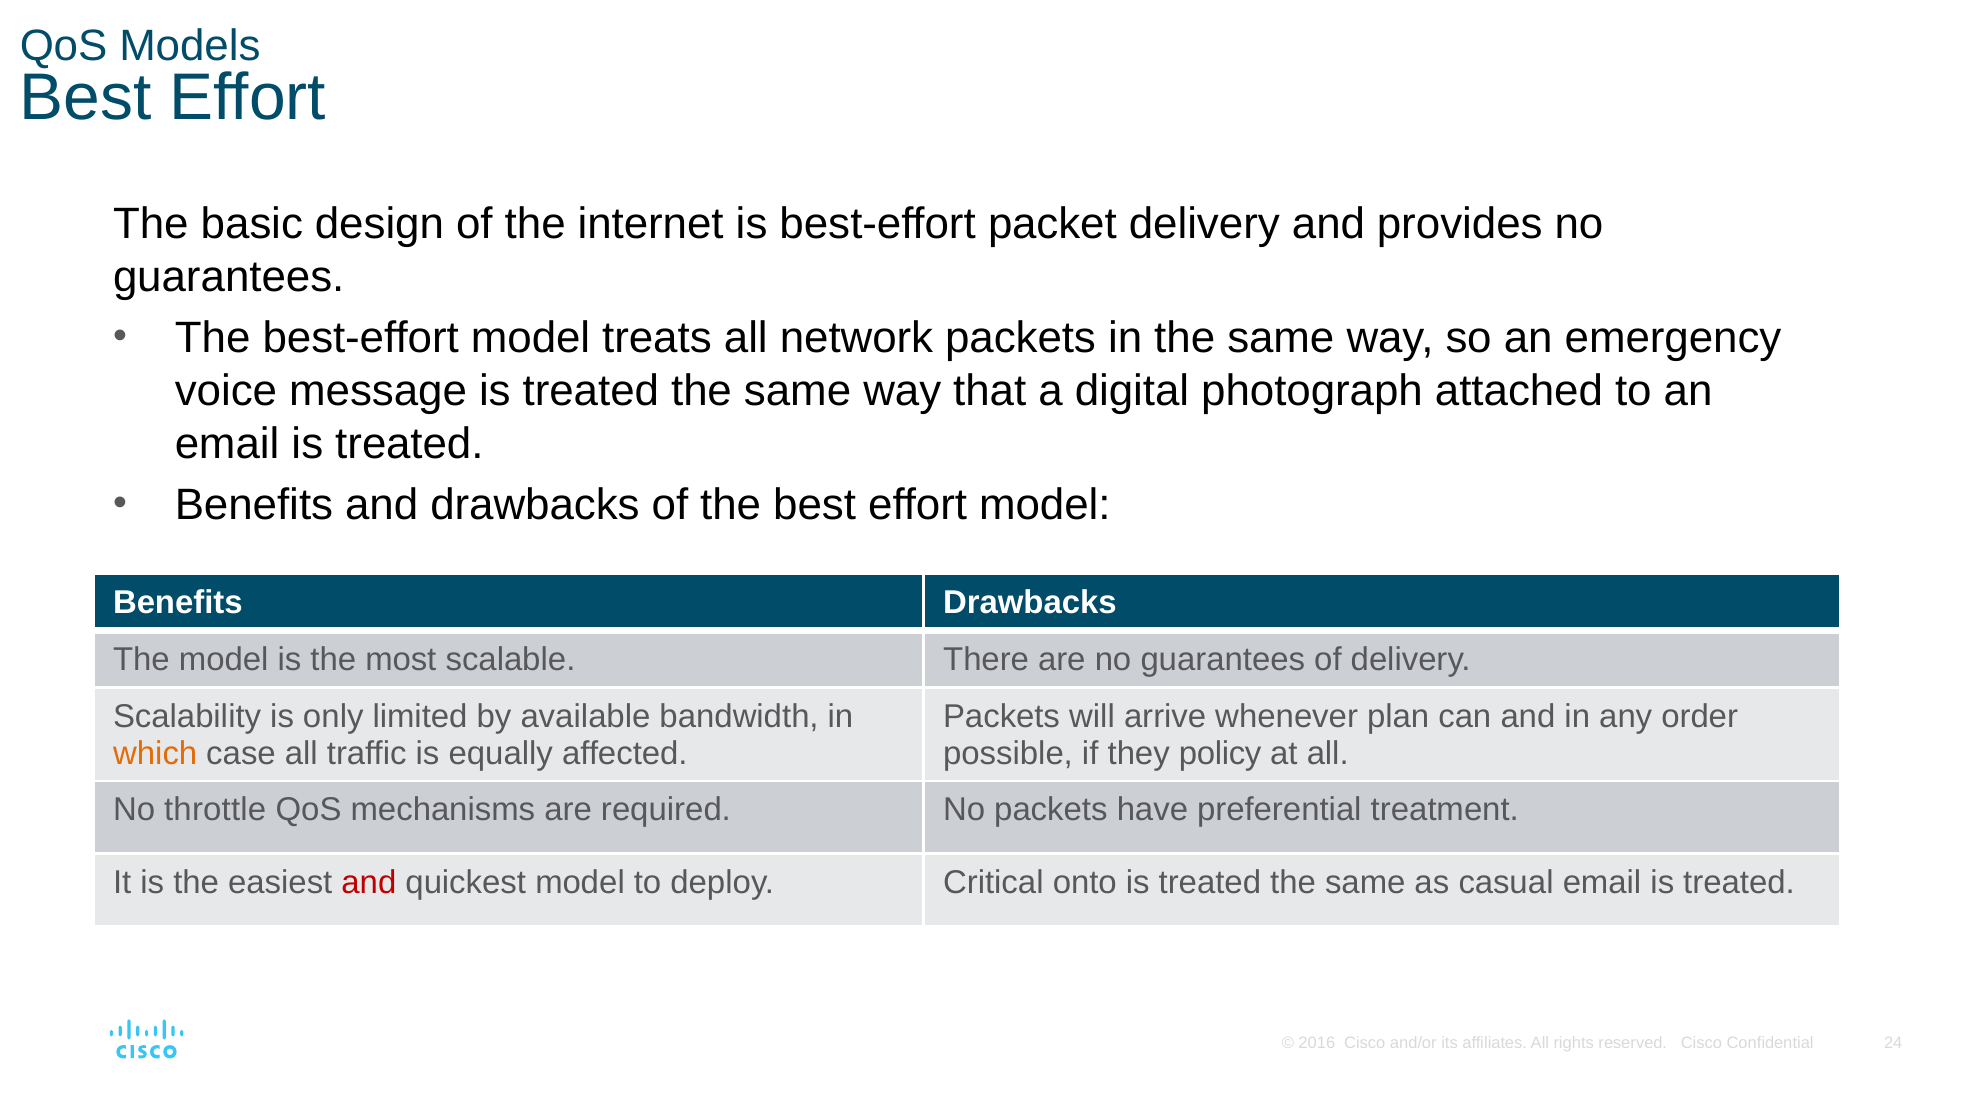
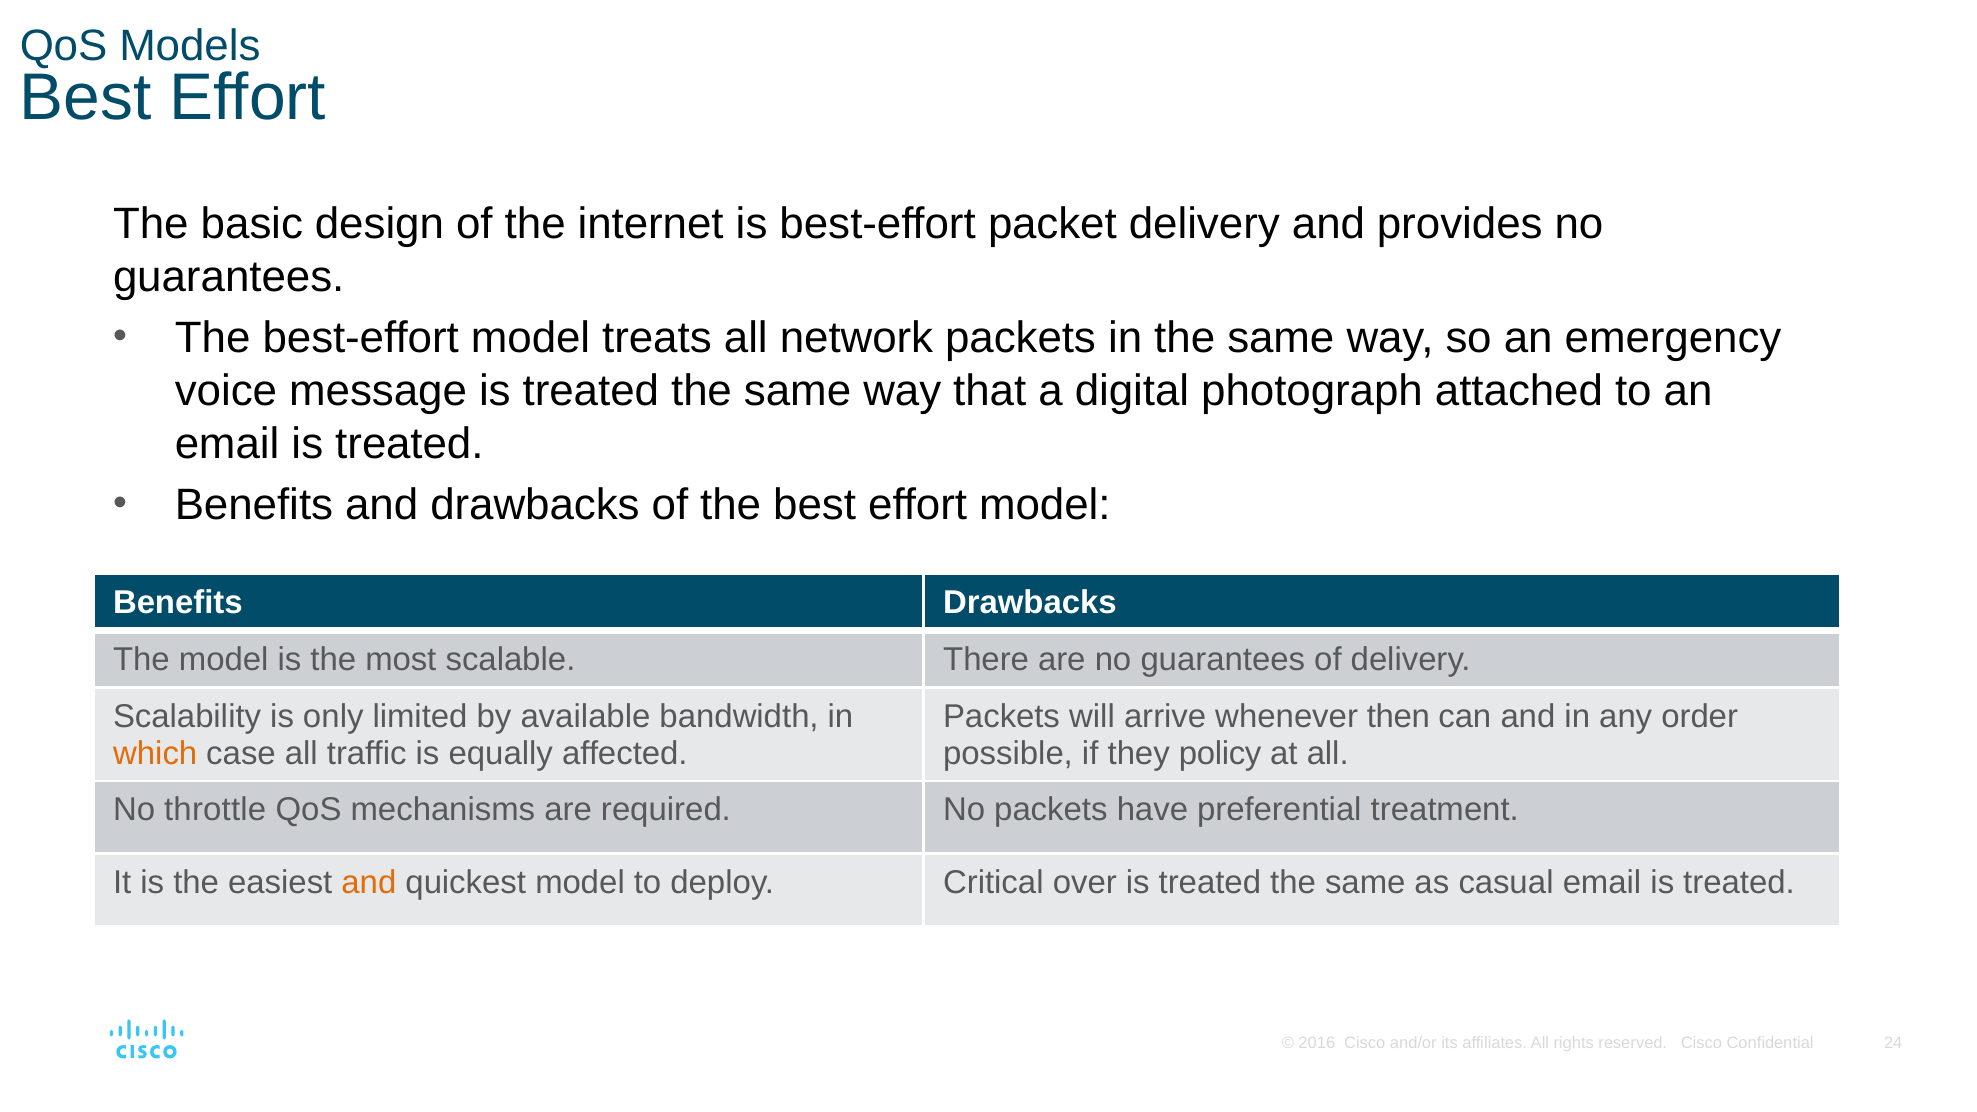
plan: plan -> then (1398, 716)
and colour: red -> orange (369, 883)
onto: onto -> over (1085, 883)
